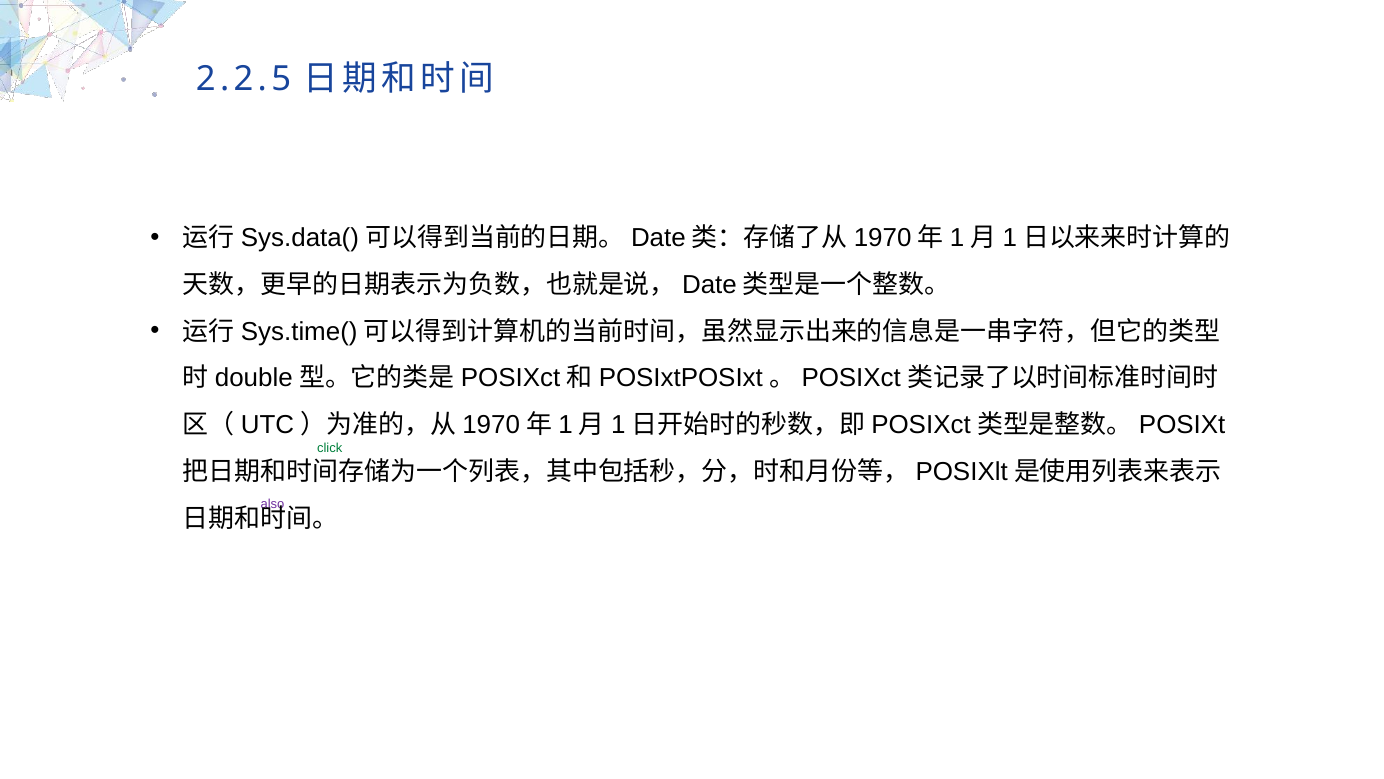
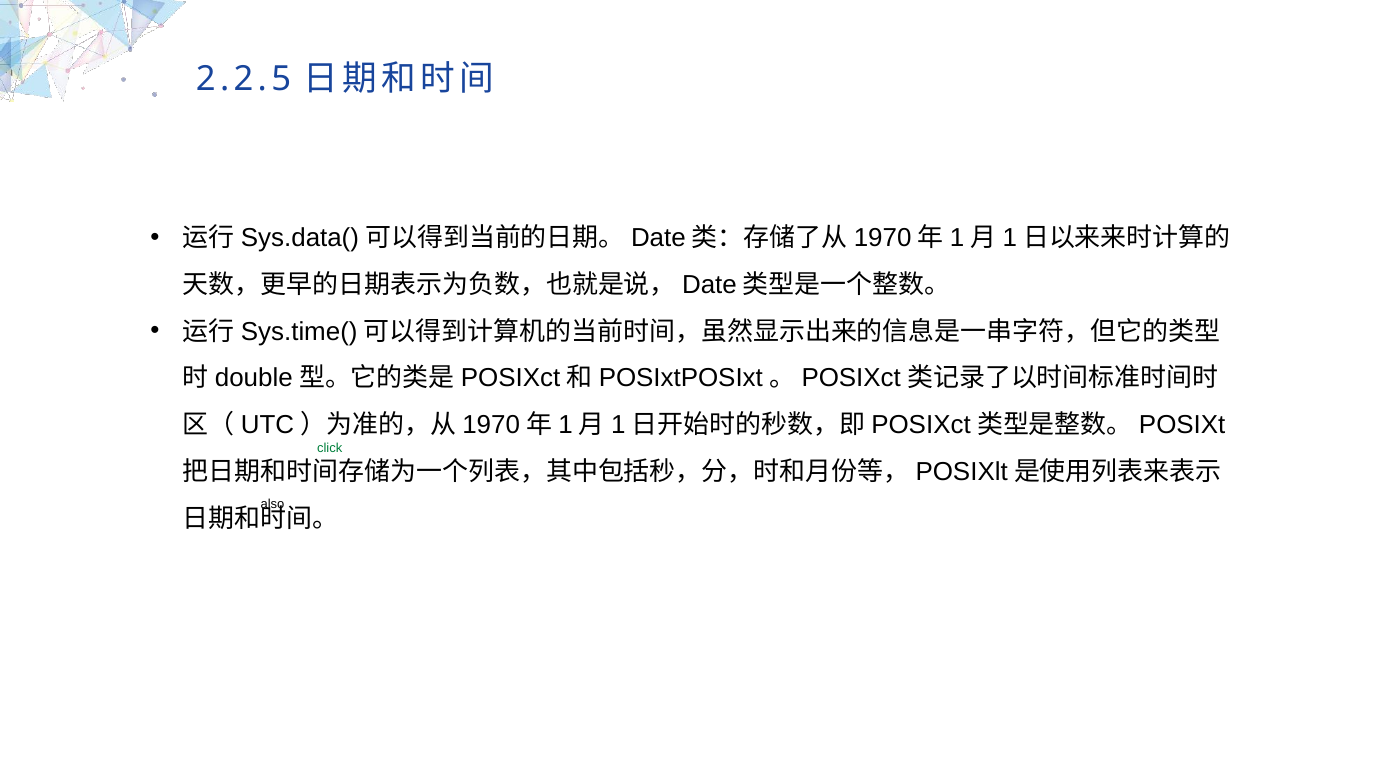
also colour: purple -> black (273, 504)
